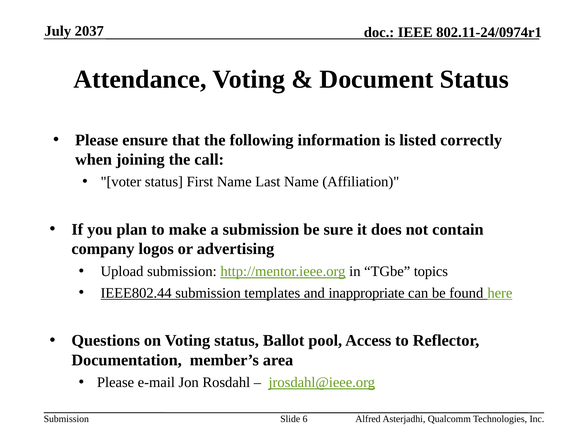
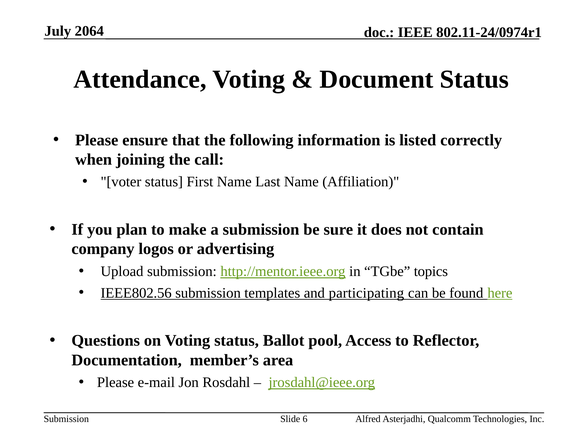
2037: 2037 -> 2064 (89, 31)
IEEE802.44: IEEE802.44 -> IEEE802.56 (136, 293)
inappropriate: inappropriate -> participating (366, 293)
